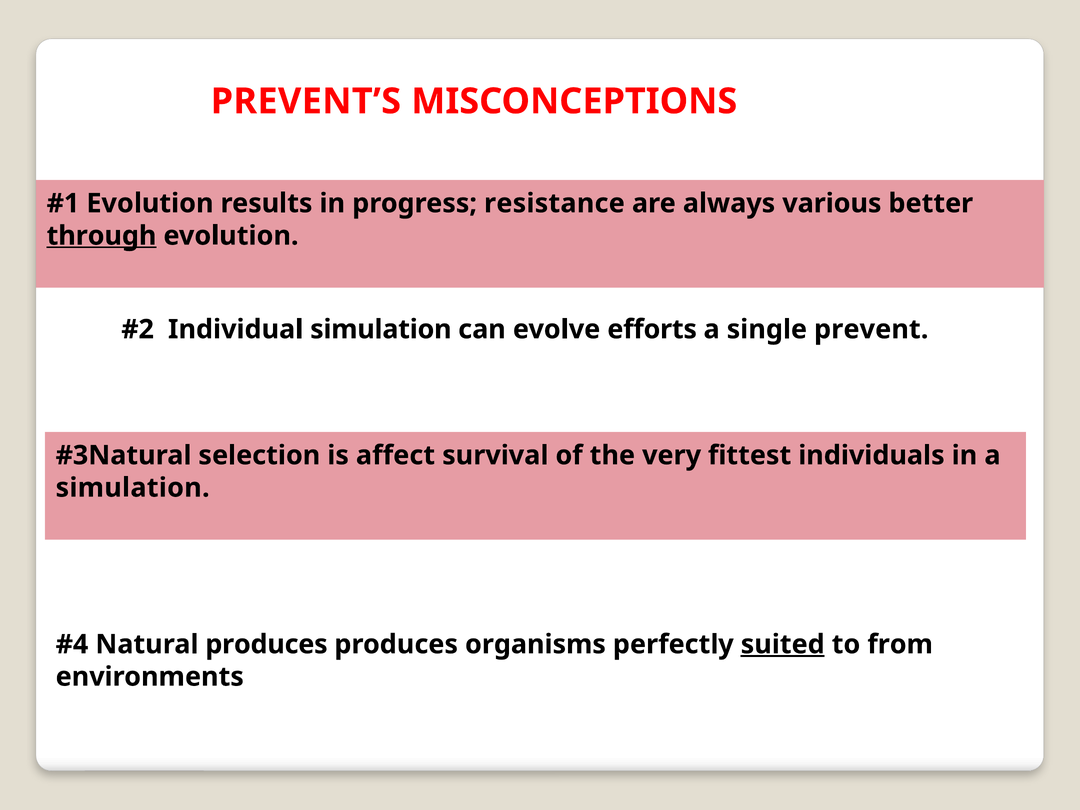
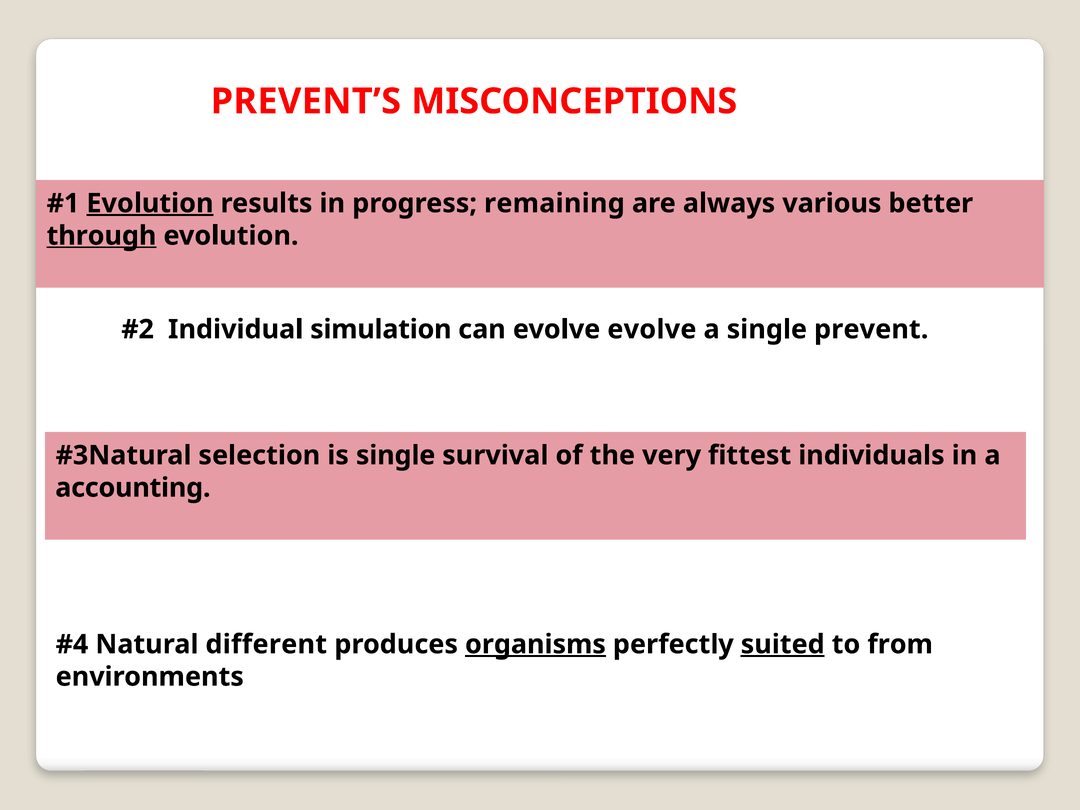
Evolution underline: none -> present (150, 203)
resistance: resistance -> remaining (554, 203)
evolve efforts: efforts -> evolve (652, 329)
is affect: affect -> single (396, 455)
simulation: simulation -> accounting (133, 488)
Natural produces: produces -> different (266, 644)
organisms underline: none -> present (535, 644)
